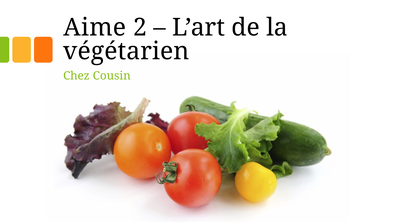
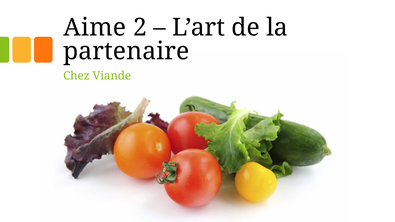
végétarien: végétarien -> partenaire (126, 51)
Cousin: Cousin -> Viande (112, 76)
